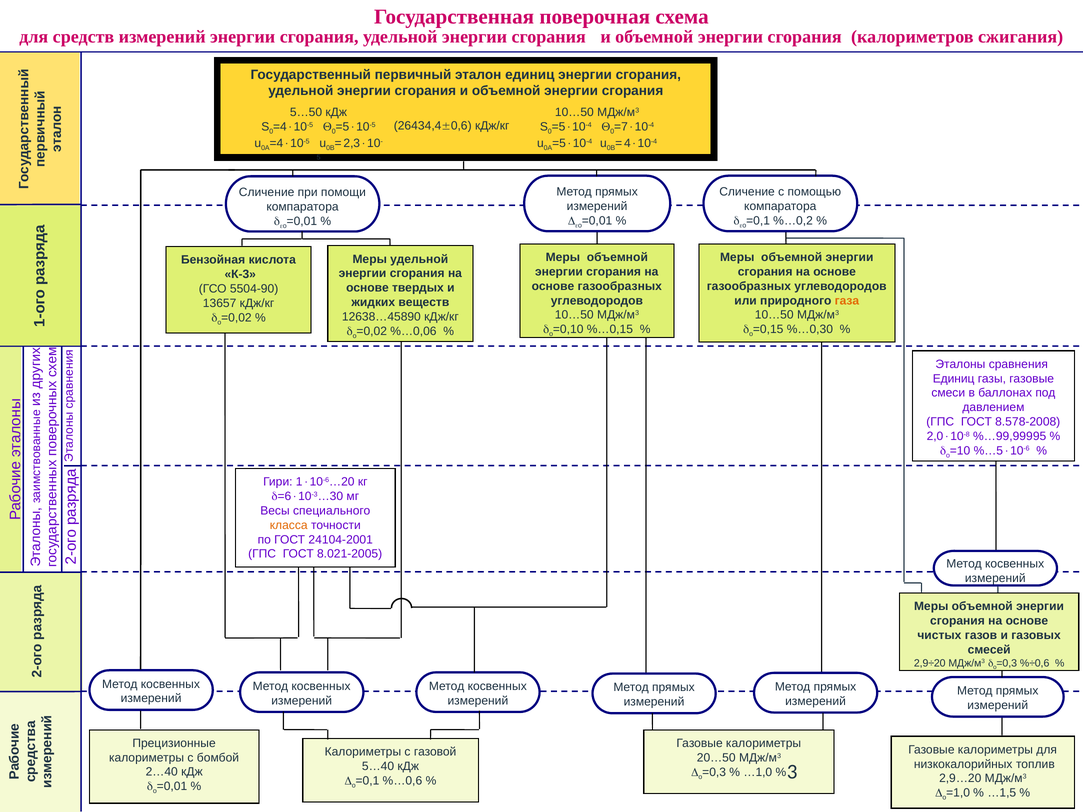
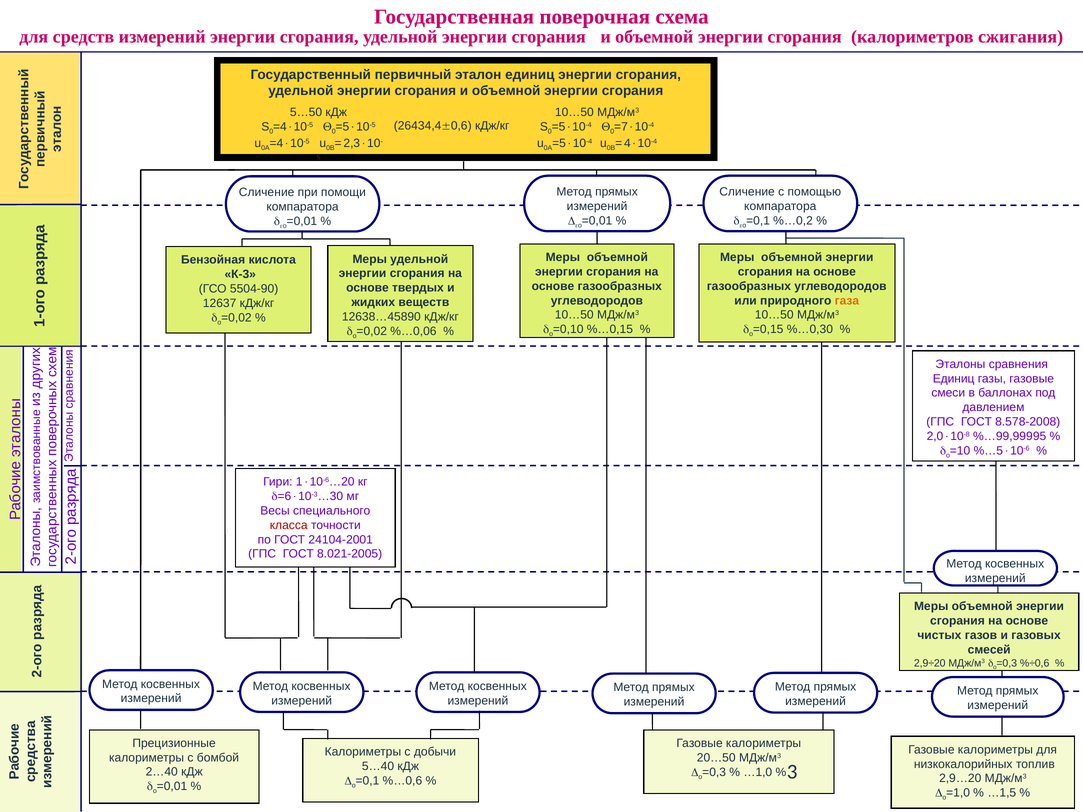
13657: 13657 -> 12637 (220, 303)
класса colour: orange -> red (289, 525)
газовой: газовой -> добычи (435, 752)
